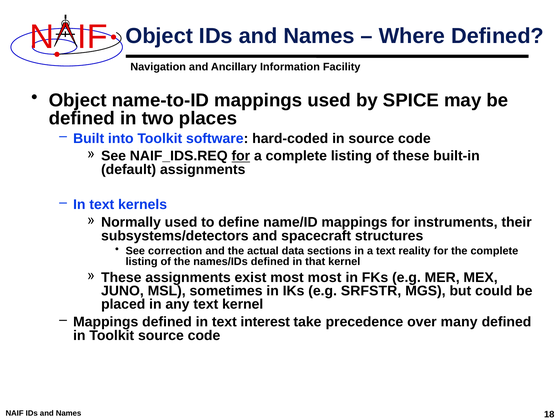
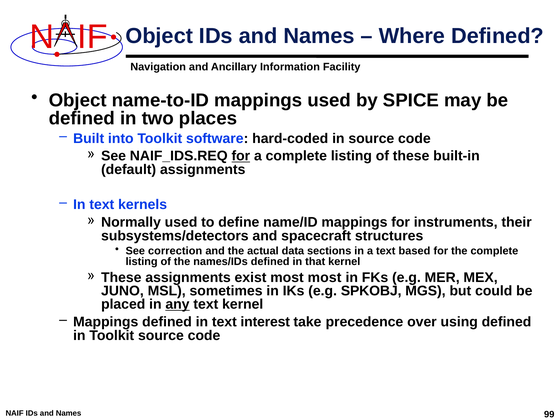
reality: reality -> based (414, 251)
SRFSTR: SRFSTR -> SPKOBJ (371, 291)
any underline: none -> present (177, 304)
many: many -> using (459, 322)
18: 18 -> 99 (549, 414)
